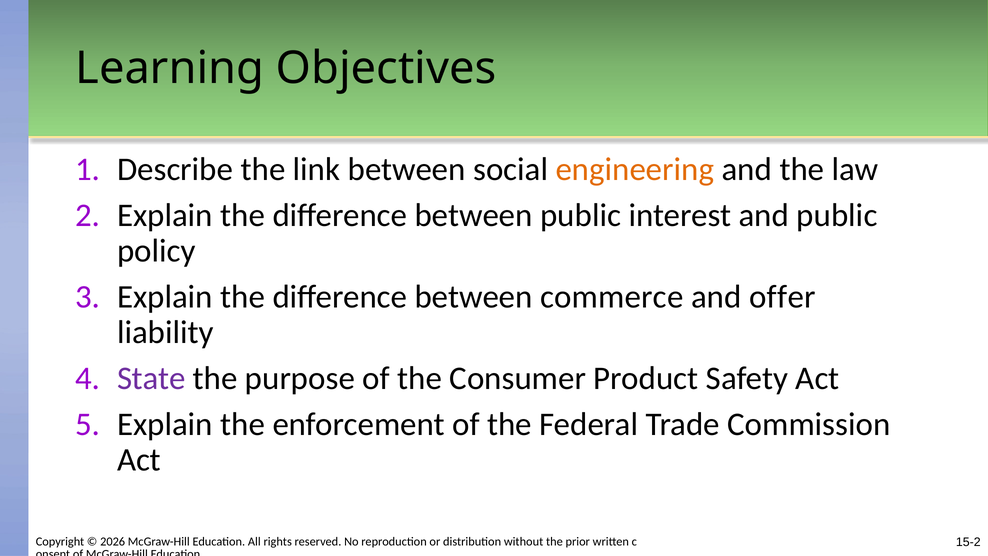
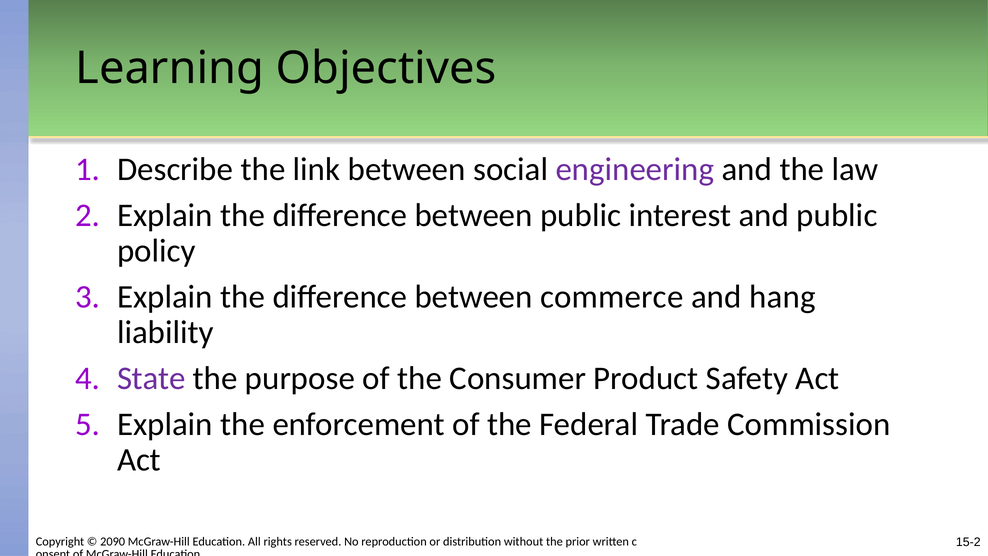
engineering colour: orange -> purple (635, 169)
offer: offer -> hang (783, 297)
2026: 2026 -> 2090 (113, 542)
